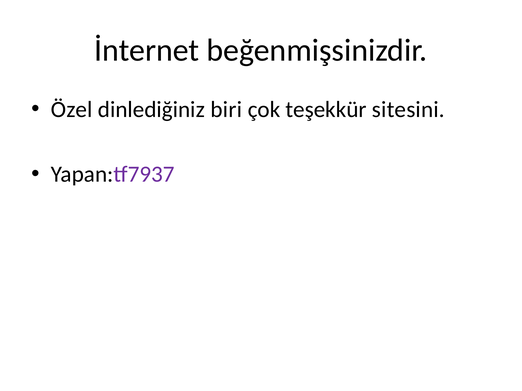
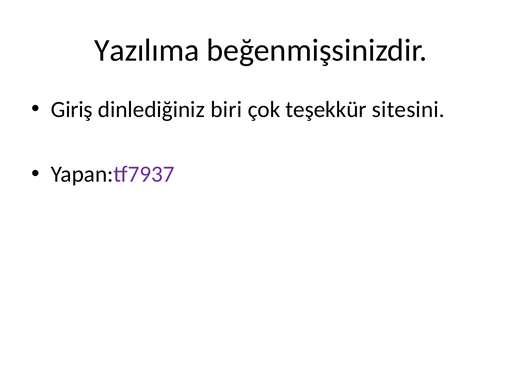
İnternet: İnternet -> Yazılıma (147, 51)
Özel: Özel -> Giriş (72, 110)
